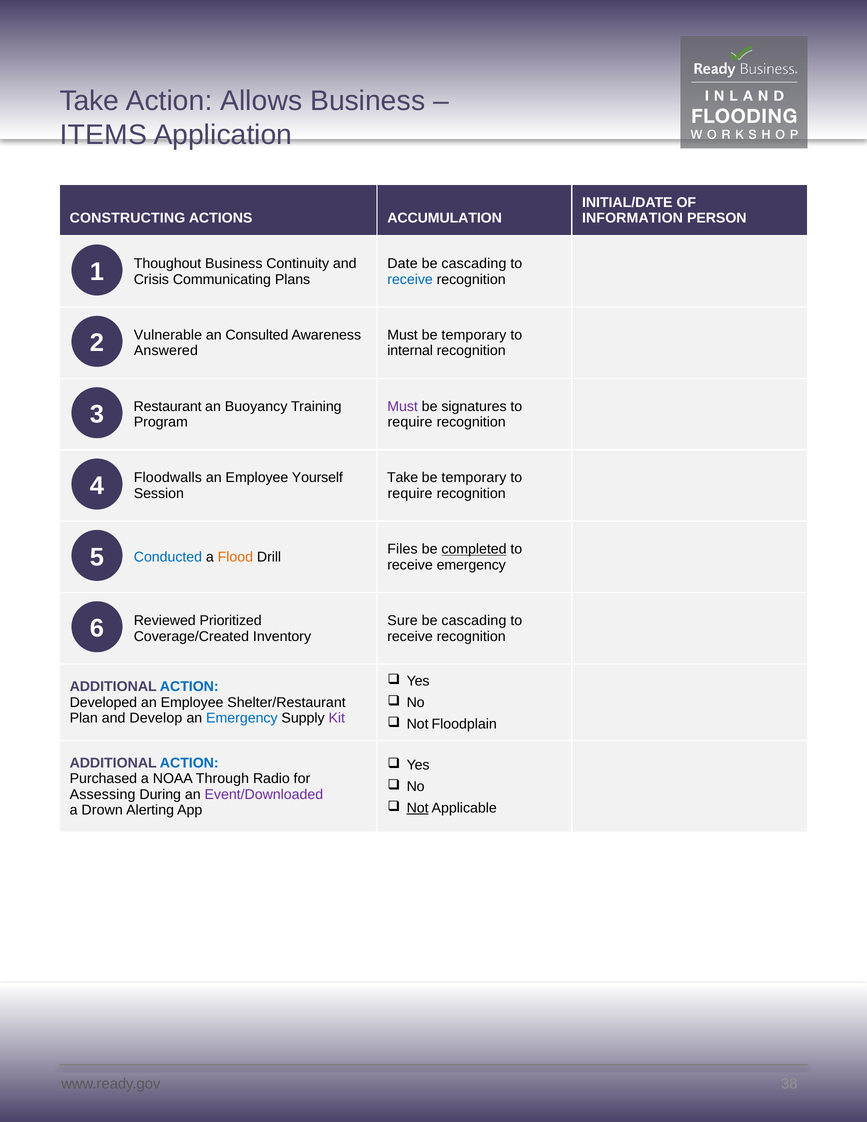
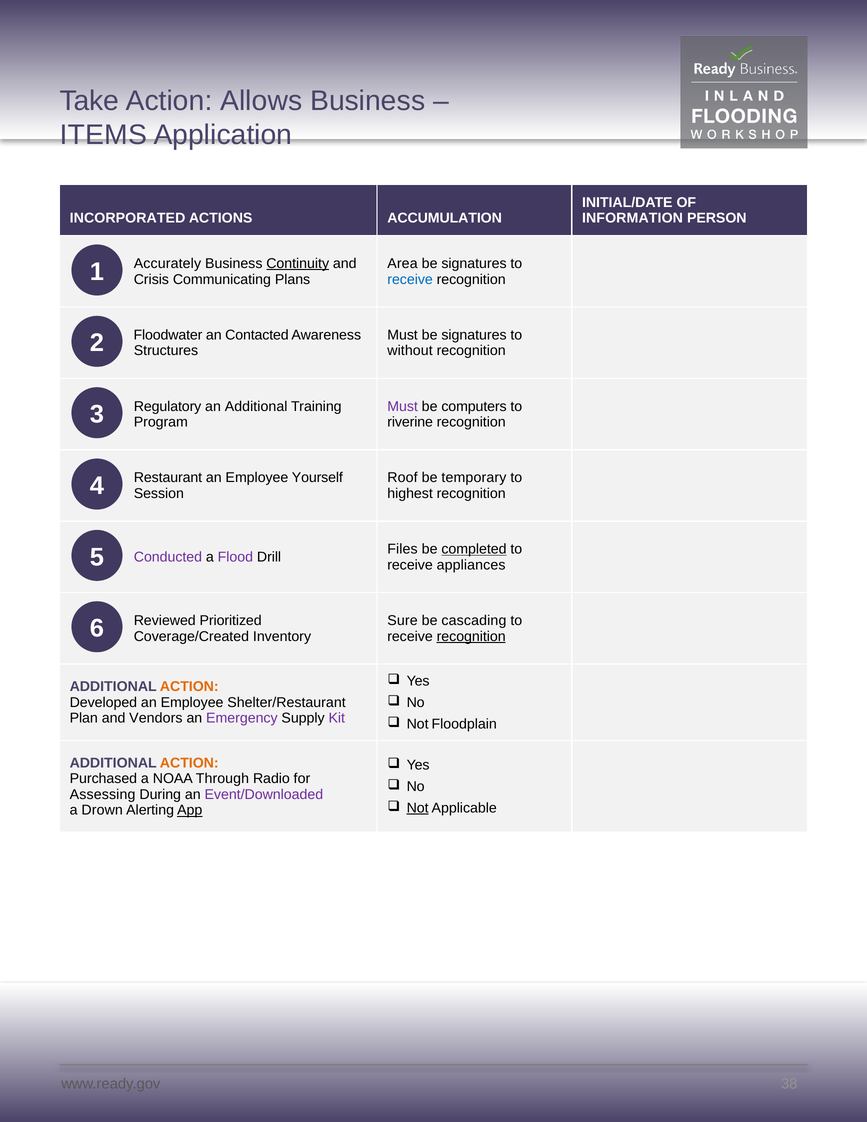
CONSTRUCTING: CONSTRUCTING -> INCORPORATED (128, 218)
Thoughout: Thoughout -> Accurately (167, 264)
Continuity underline: none -> present (298, 264)
Date: Date -> Area (402, 264)
cascading: cascading -> signatures (474, 264)
Vulnerable: Vulnerable -> Floodwater (168, 335)
Consulted: Consulted -> Contacted (257, 335)
Must be temporary: temporary -> signatures (474, 335)
Answered: Answered -> Structures (166, 351)
internal: internal -> without (410, 351)
Restaurant: Restaurant -> Regulatory (168, 406)
an Buoyancy: Buoyancy -> Additional (256, 406)
signatures: signatures -> computers (474, 406)
require: require -> riverine (410, 422)
Floodwalls: Floodwalls -> Restaurant (168, 478)
Take: Take -> Roof (402, 478)
require: require -> highest (410, 494)
Conducted colour: blue -> purple (168, 557)
Flood colour: orange -> purple (235, 557)
receive emergency: emergency -> appliances (471, 565)
recognition underline: none -> present (471, 636)
ACTION colour: blue -> orange (189, 687)
Develop: Develop -> Vendors (156, 718)
Emergency colour: blue -> purple (242, 718)
ACTION colour: blue -> orange (189, 763)
App underline: none -> present (190, 810)
